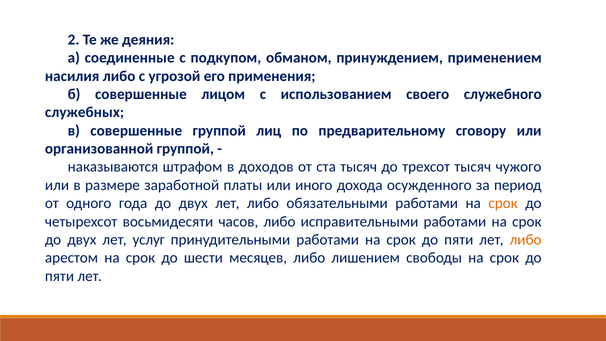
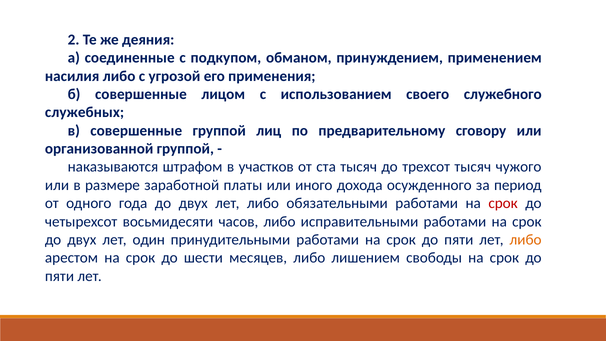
доходов: доходов -> участков (266, 167)
срок colour: orange -> red (503, 203)
услуг: услуг -> один (149, 240)
